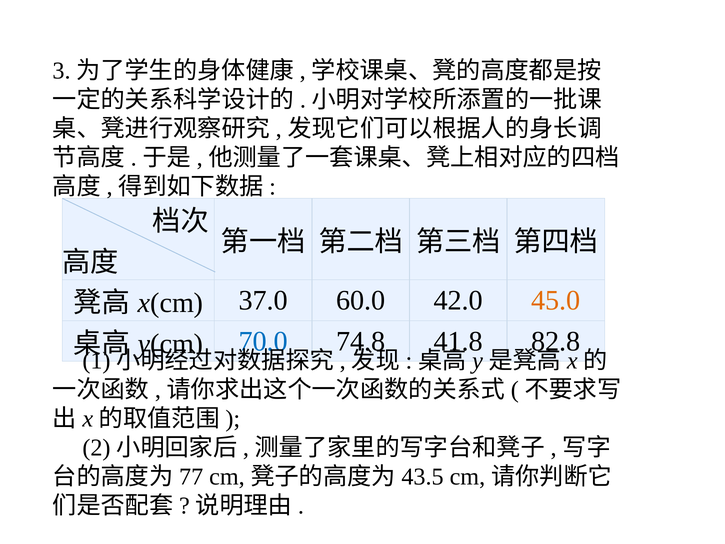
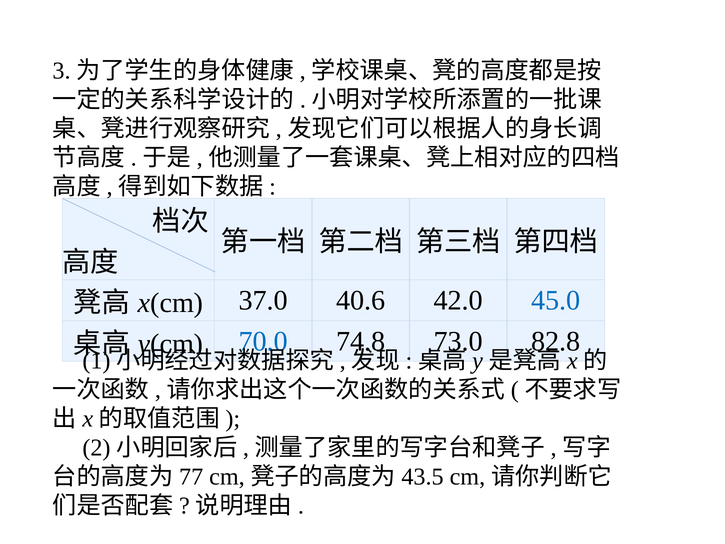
60.0: 60.0 -> 40.6 (361, 300)
45.0 colour: orange -> blue (556, 300)
41.8: 41.8 -> 73.0 (458, 341)
